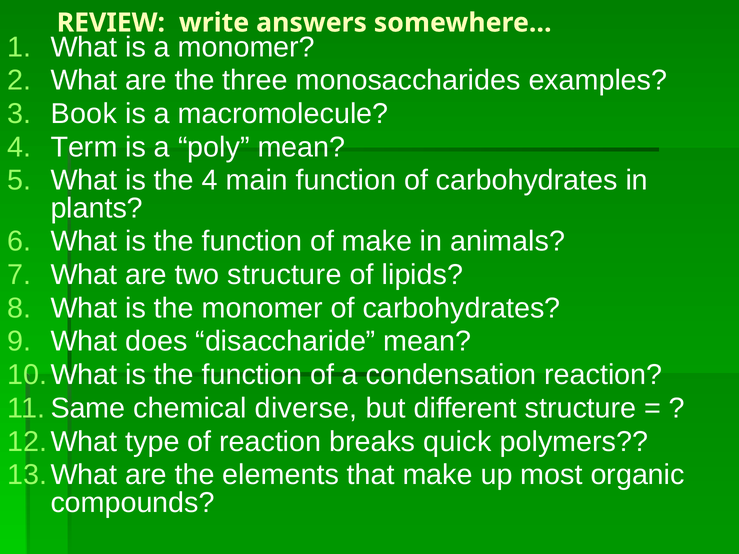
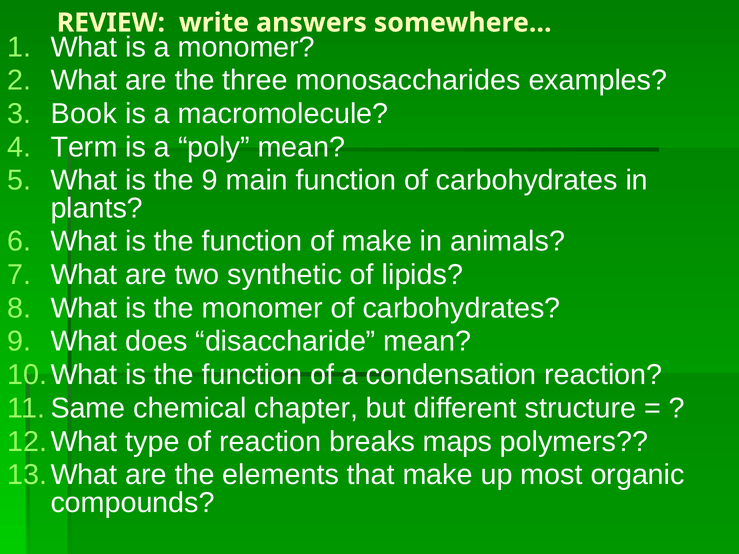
the 4: 4 -> 9 (210, 181)
two structure: structure -> synthetic (285, 275)
diverse: diverse -> chapter (306, 408)
quick: quick -> maps (458, 442)
